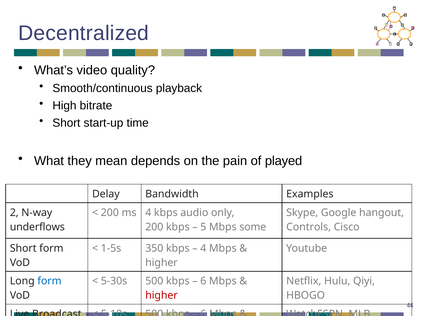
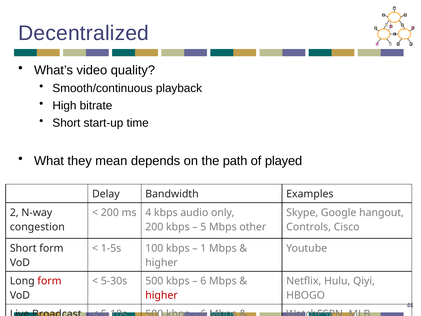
pain: pain -> path (235, 161)
underflows: underflows -> congestion (37, 227)
some: some -> other (253, 227)
350: 350 -> 100 (154, 248)
4: 4 -> 1 (203, 248)
form colour: blue -> red (49, 281)
